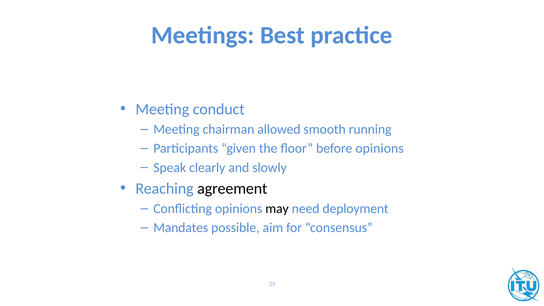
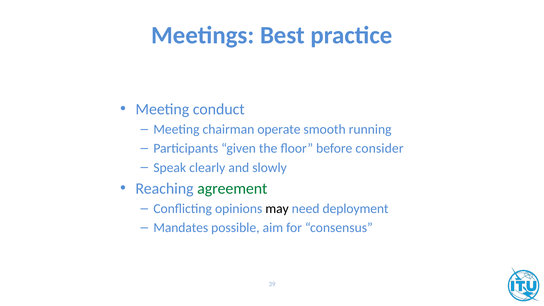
allowed: allowed -> operate (279, 129)
before opinions: opinions -> consider (380, 148)
agreement colour: black -> green (232, 189)
